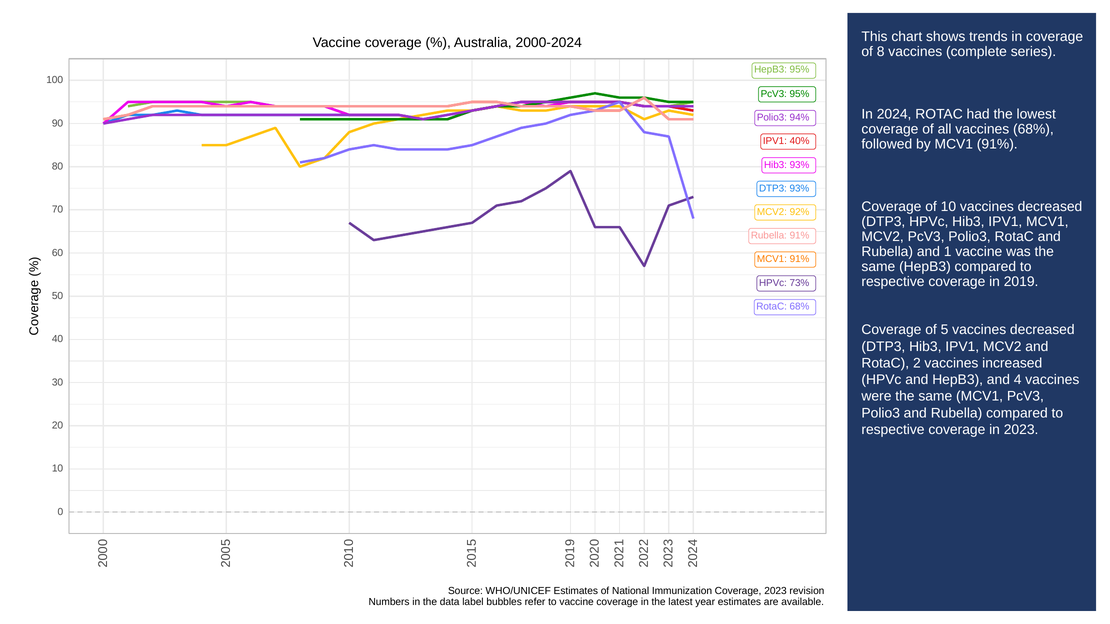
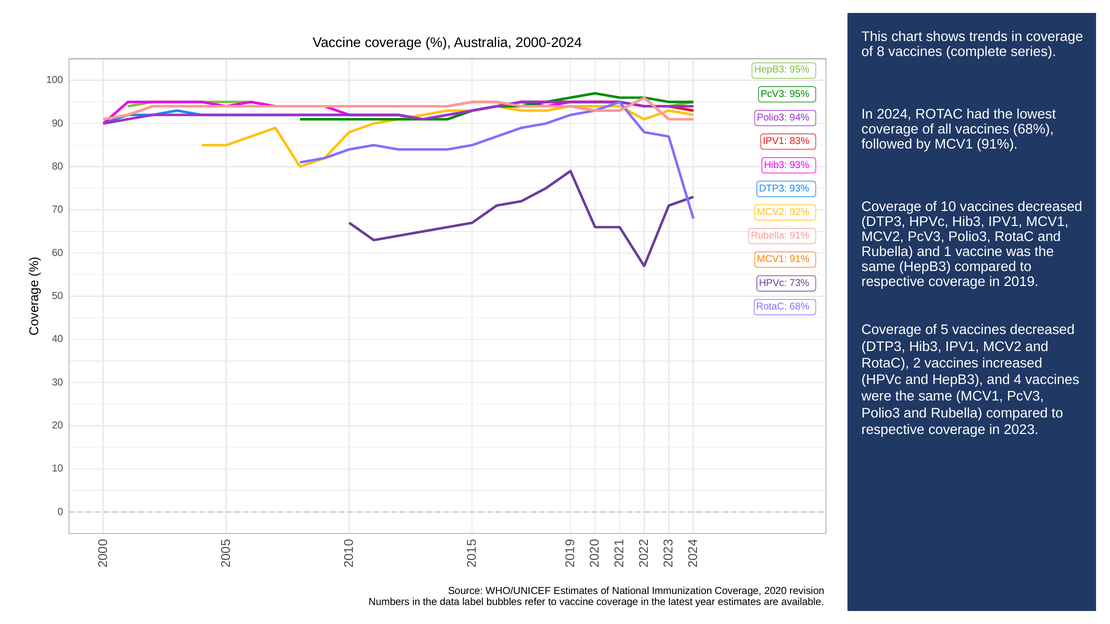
40%: 40% -> 83% (800, 141)
Coverage 2023: 2023 -> 2020 (776, 591)
